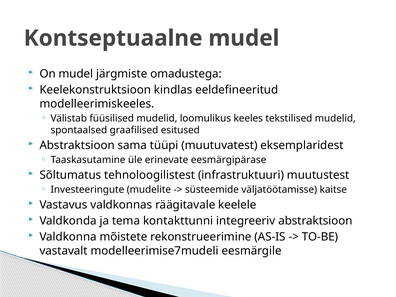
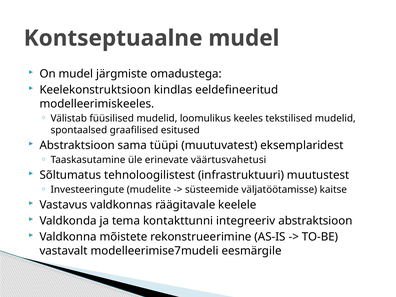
eesmärgipärase: eesmärgipärase -> väärtusvahetusi (229, 160)
